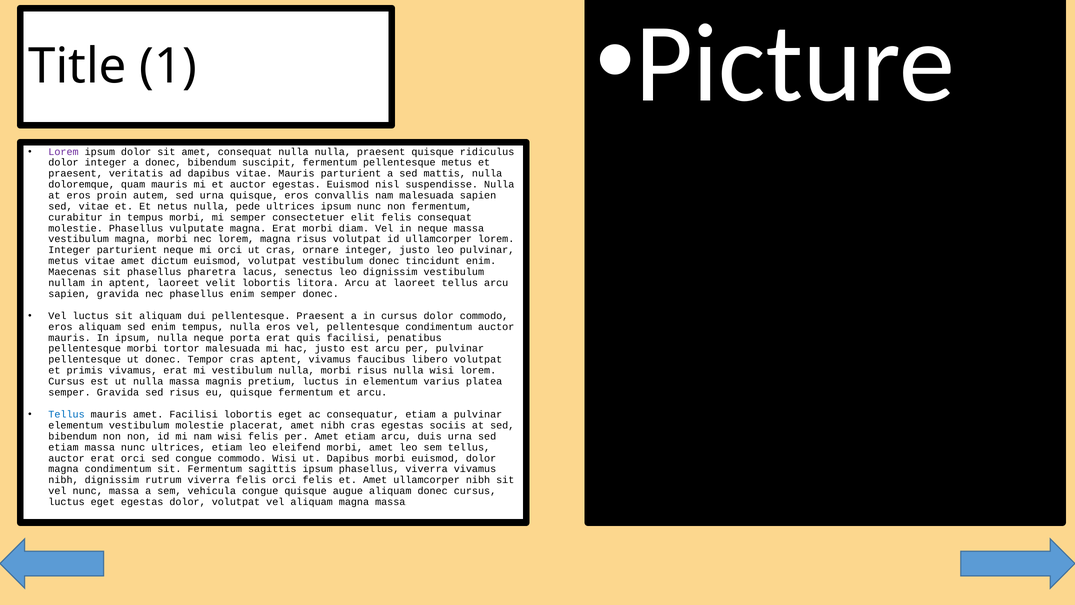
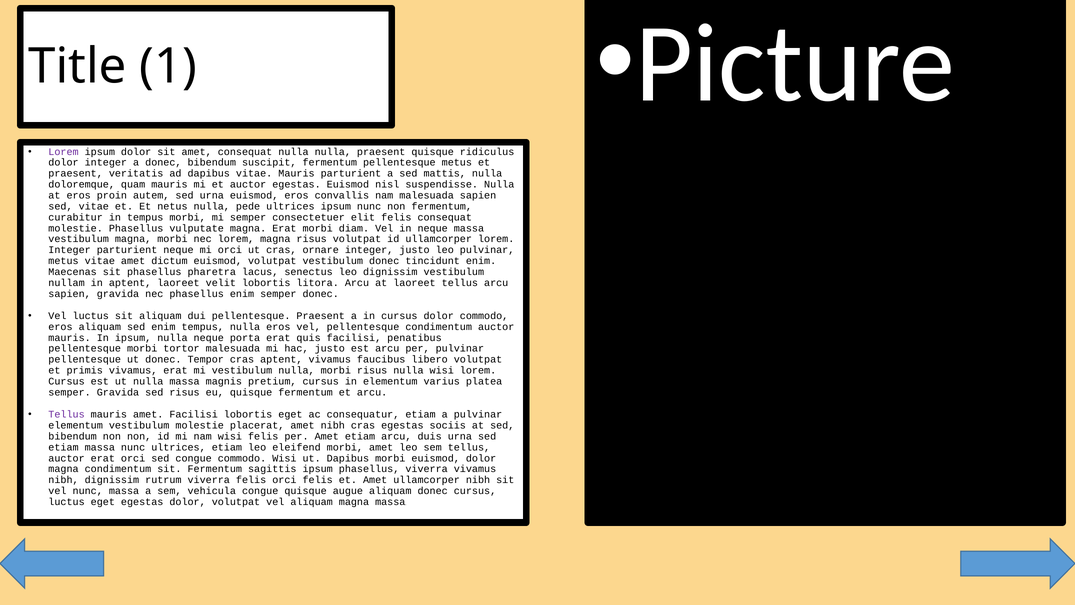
urna quisque: quisque -> euismod (254, 195)
pretium luctus: luctus -> cursus (321, 381)
Tellus colour: blue -> purple (67, 414)
